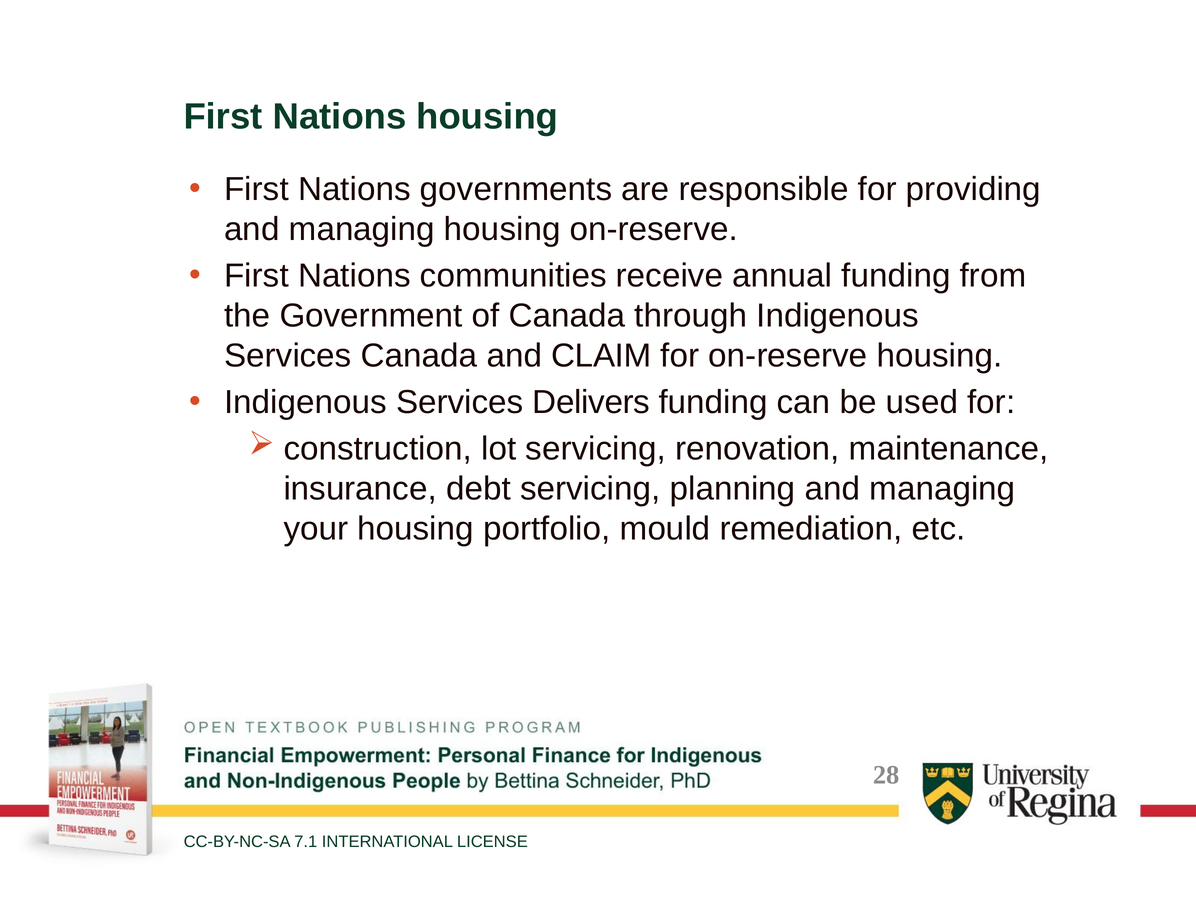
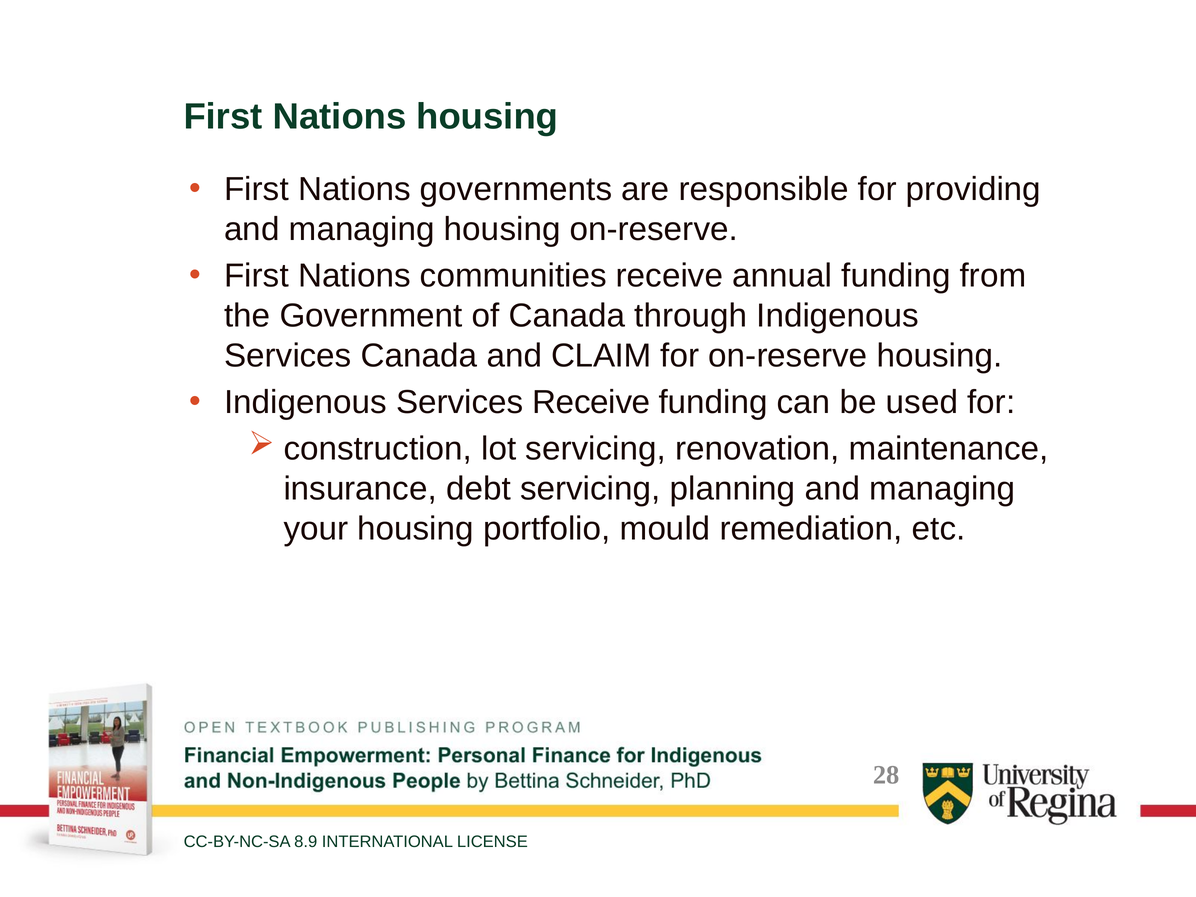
Services Delivers: Delivers -> Receive (591, 402)
7.1: 7.1 -> 8.9 (306, 842)
